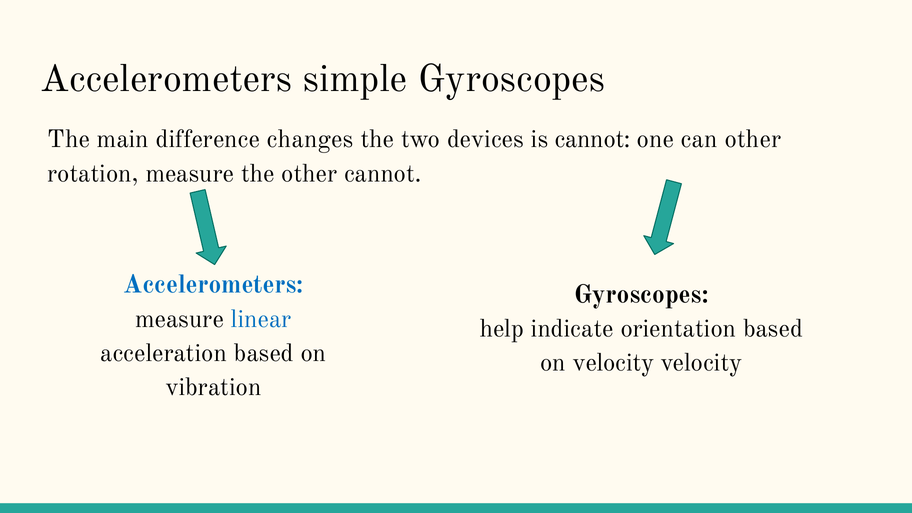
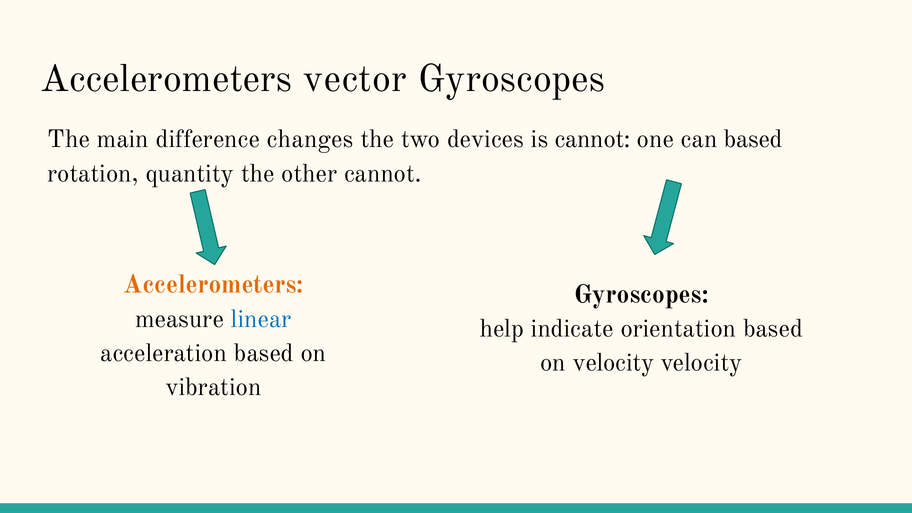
simple: simple -> vector (355, 79)
can other: other -> based (753, 139)
rotation measure: measure -> quantity (190, 173)
Accelerometers colour: blue -> orange (213, 285)
